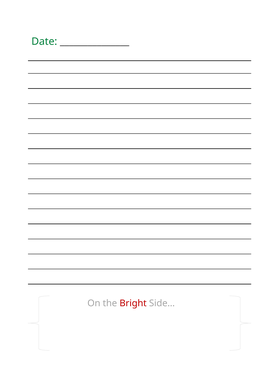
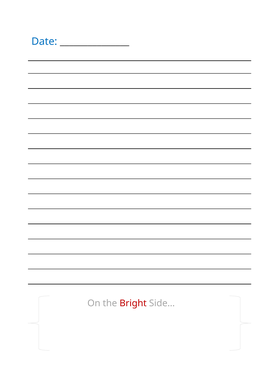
Date colour: green -> blue (44, 42)
